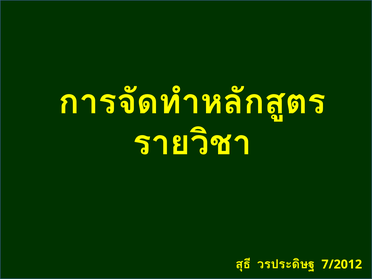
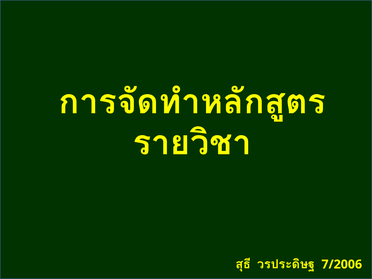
7/2012: 7/2012 -> 7/2006 (342, 264)
